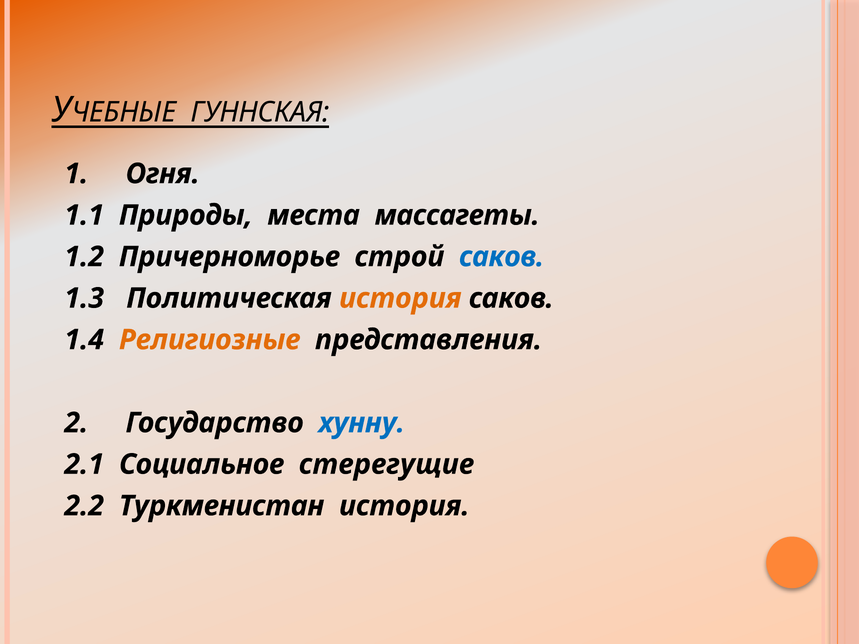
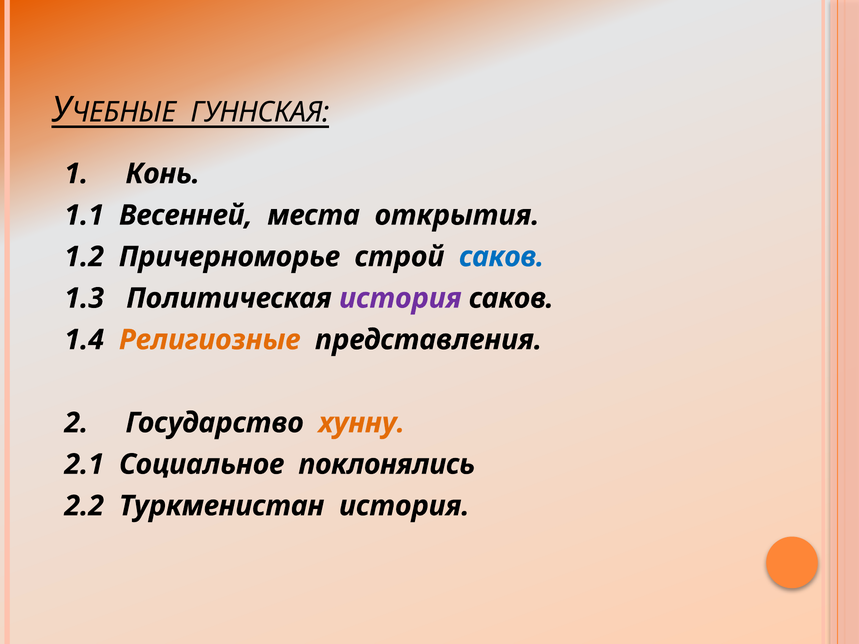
Огня: Огня -> Конь (163, 174)
Природы: Природы -> Весенней (186, 215)
массагеты: массагеты -> открытия (457, 215)
история colour: orange -> purple (400, 298)
хунну colour: blue -> orange (362, 423)
стерегущие: стерегущие -> поклонялись (387, 465)
